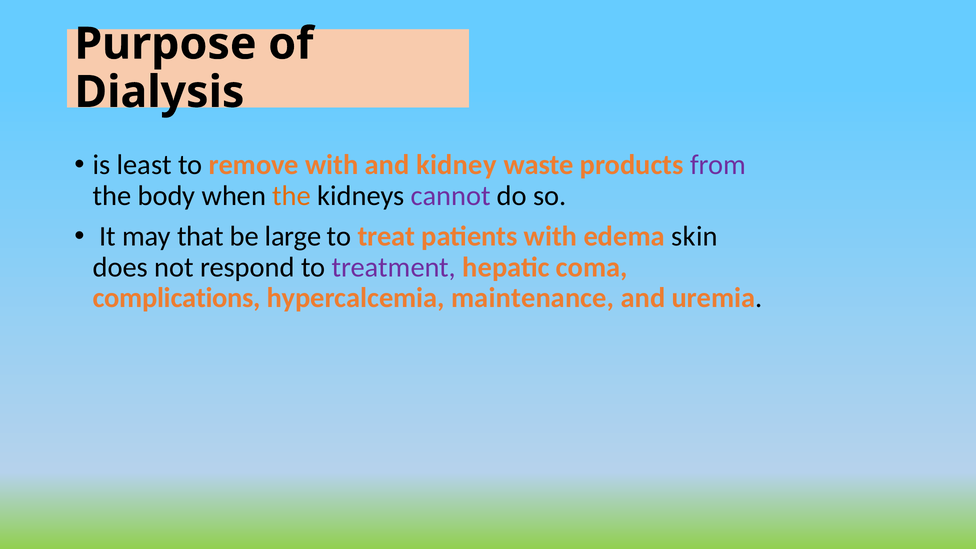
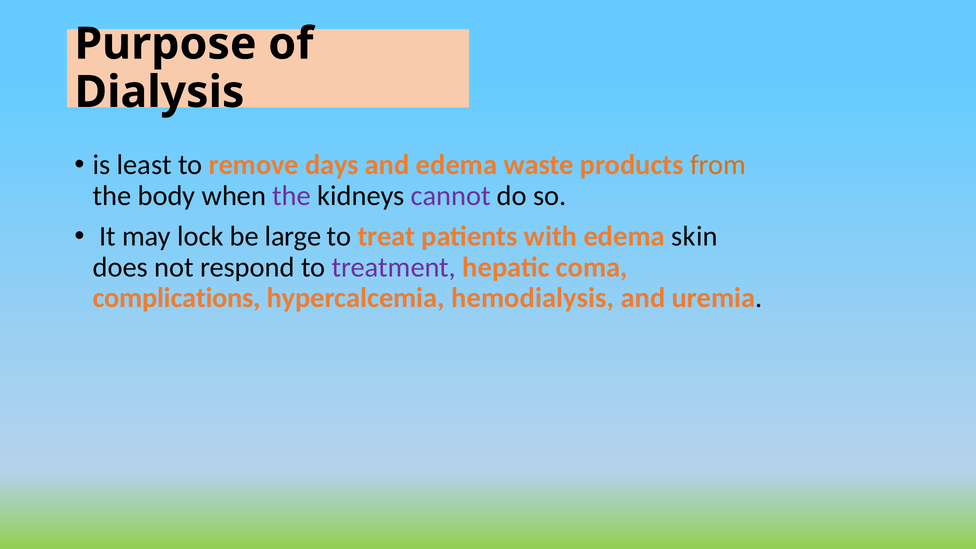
remove with: with -> days (332, 165)
and kidney: kidney -> edema (457, 165)
from colour: purple -> orange (718, 165)
the colour: orange -> purple (292, 196)
that: that -> lock (200, 237)
maintenance: maintenance -> hemodialysis (533, 298)
